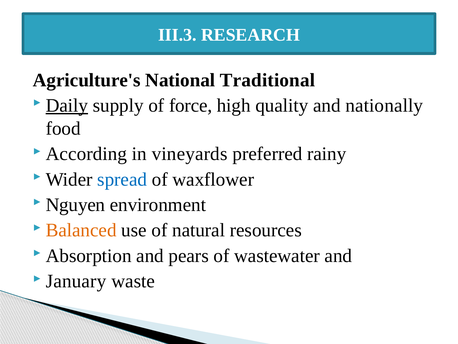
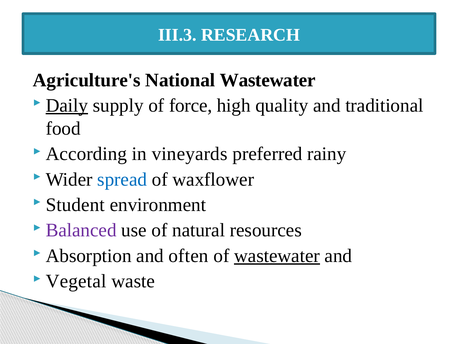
National Traditional: Traditional -> Wastewater (268, 80)
nationally: nationally -> traditional (384, 105)
Nguyen: Nguyen -> Student (75, 205)
Balanced colour: orange -> purple (81, 230)
pears: pears -> often (189, 255)
wastewater underline: none -> present (277, 255)
January: January -> Vegetal (76, 281)
